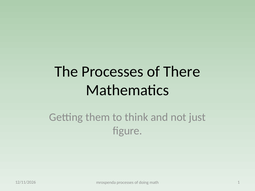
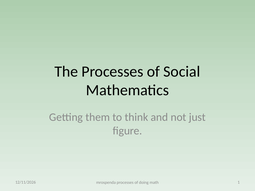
There: There -> Social (182, 72)
